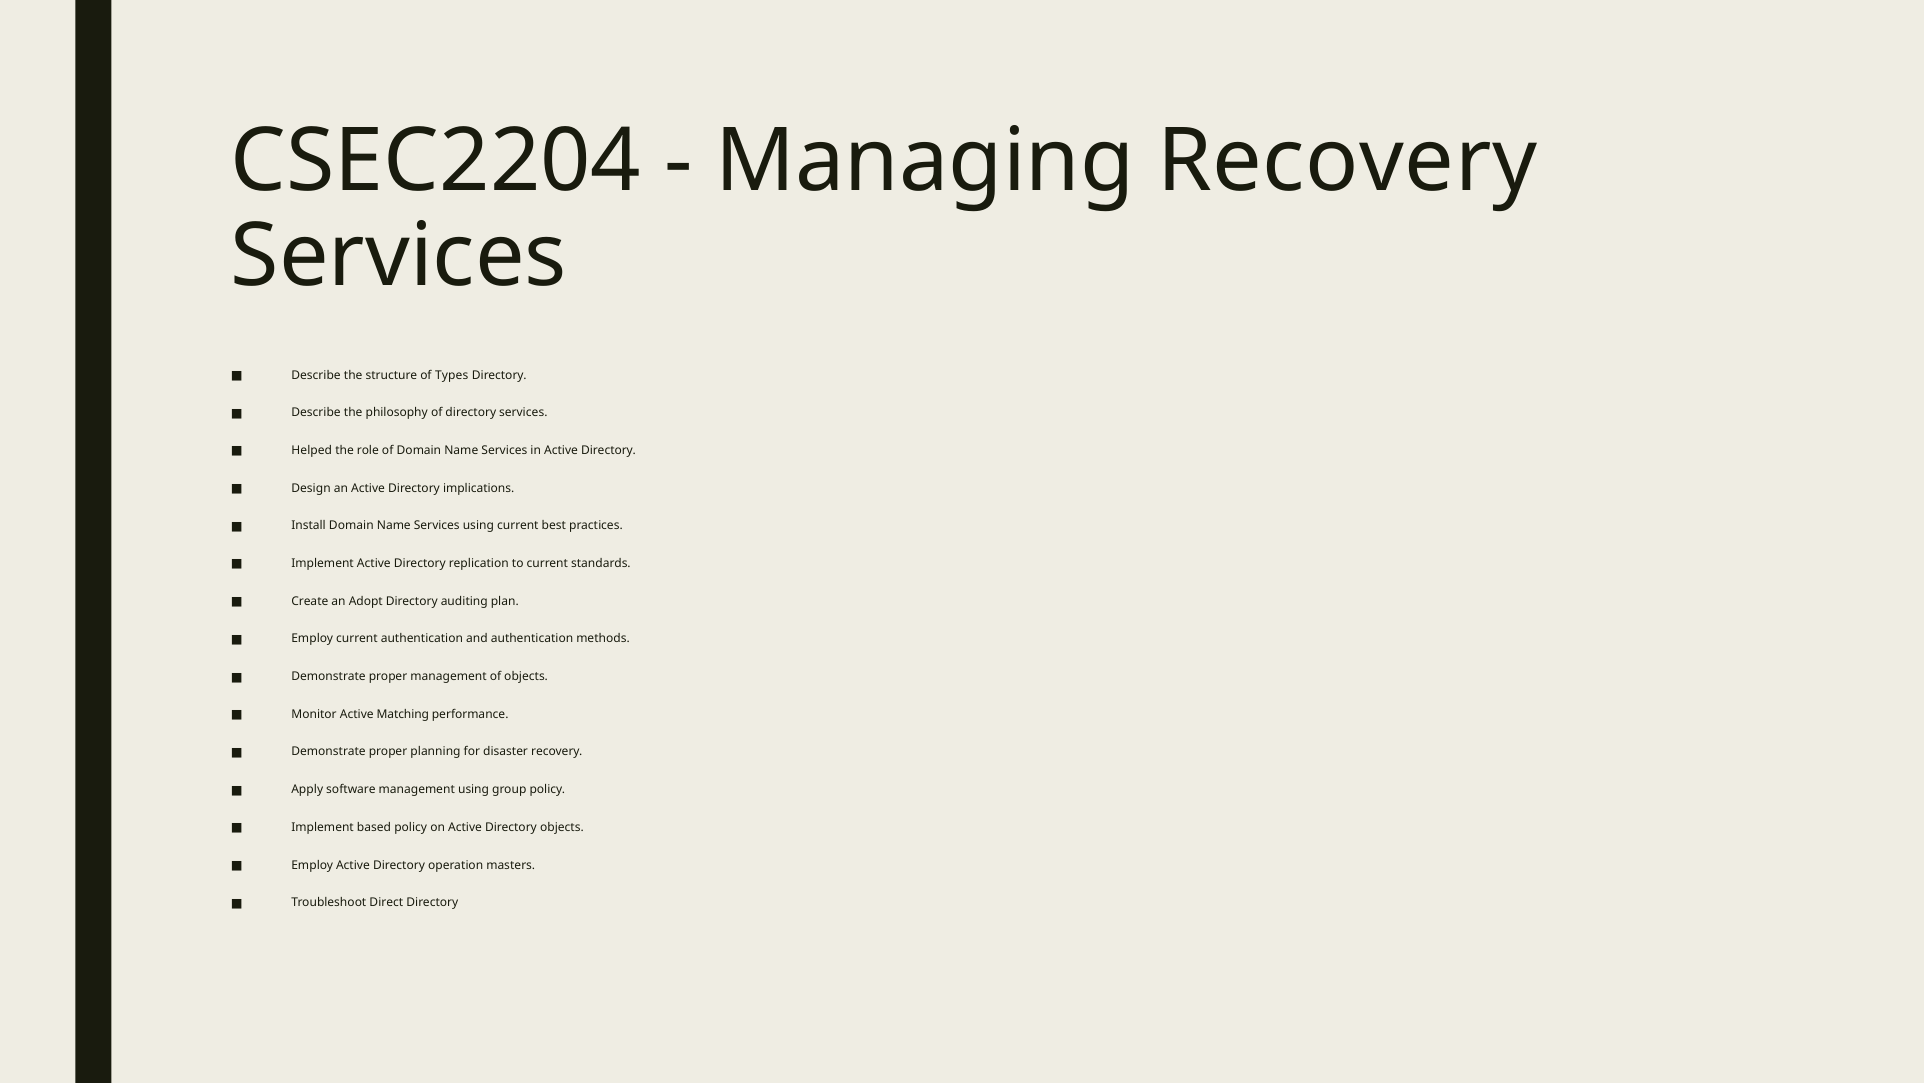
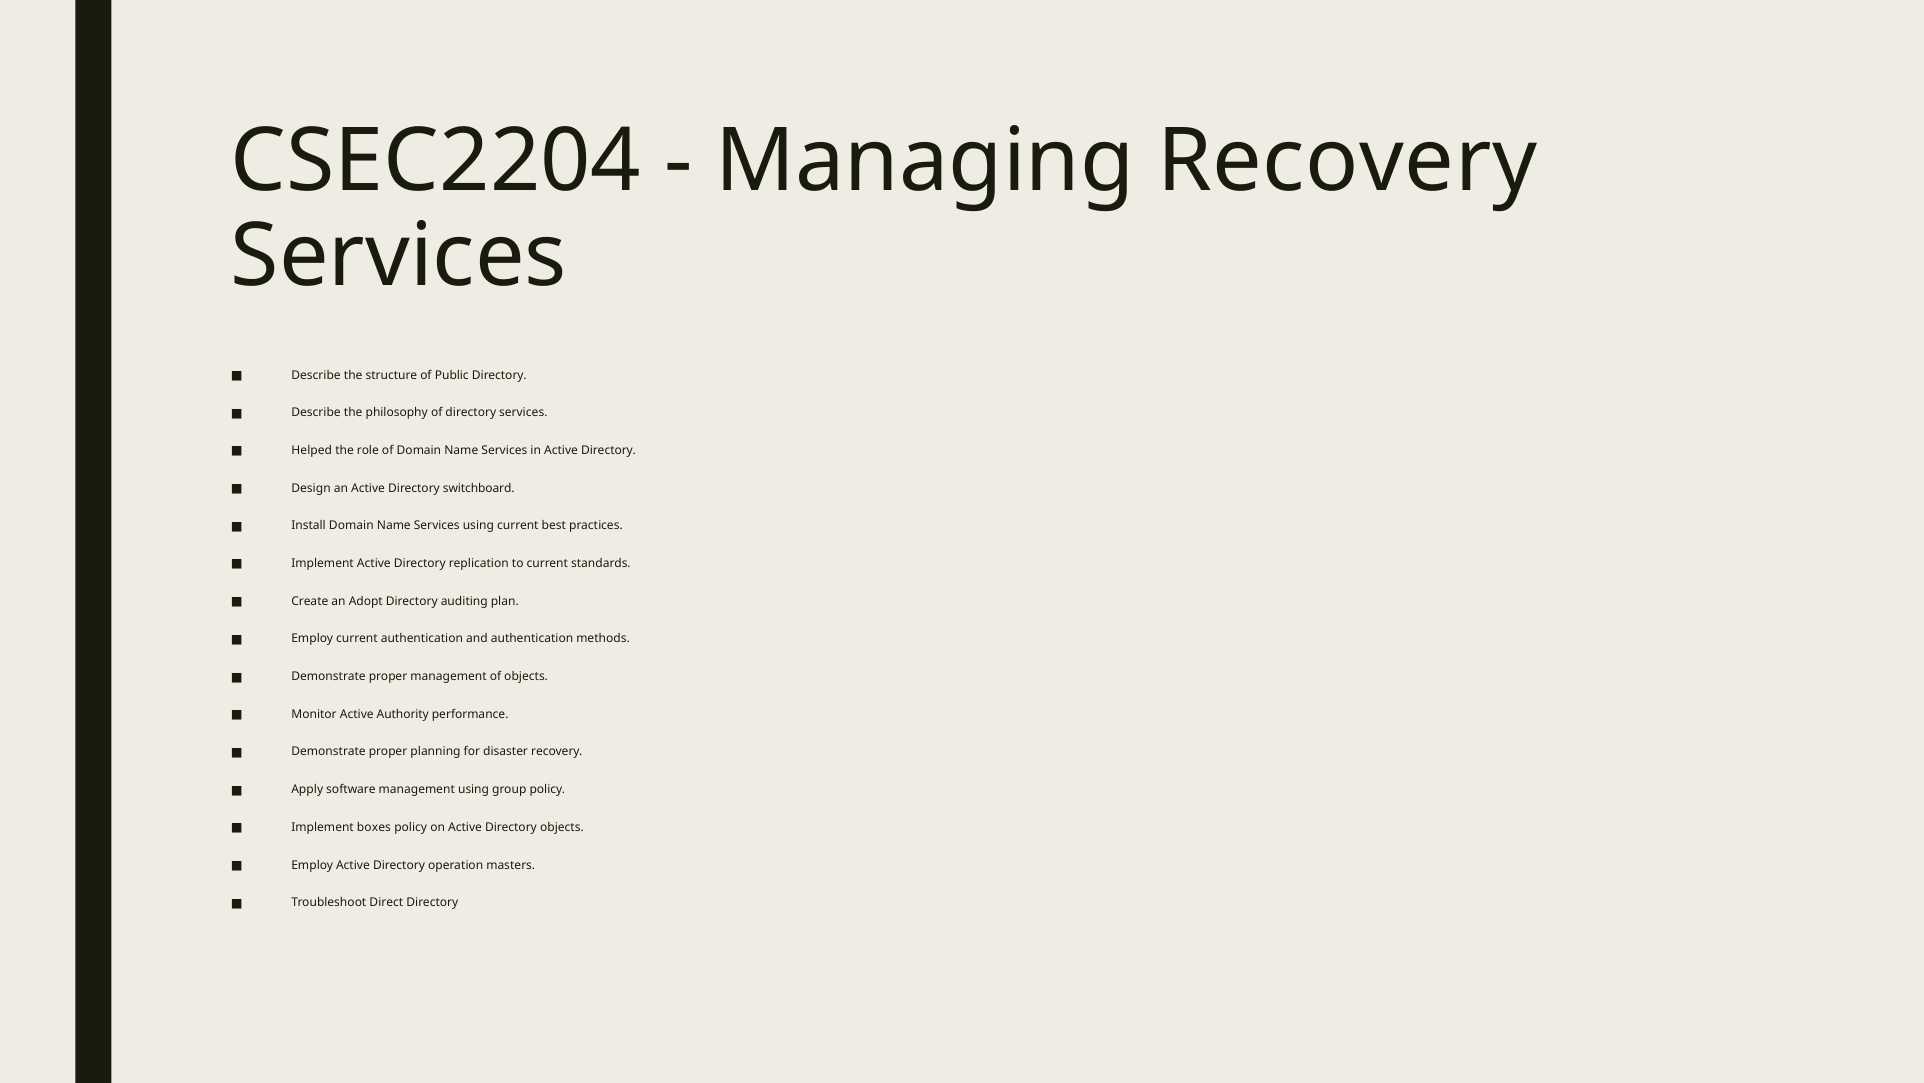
Types: Types -> Public (452, 375)
implications: implications -> switchboard (479, 488)
Matching: Matching -> Authority (403, 714)
based: based -> boxes (374, 827)
